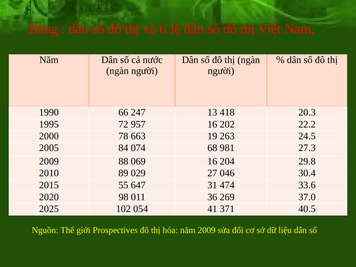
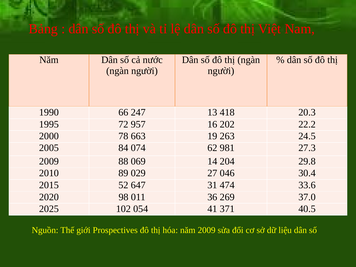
68: 68 -> 62 (212, 148)
069 16: 16 -> 14 (212, 161)
55: 55 -> 52 (123, 185)
